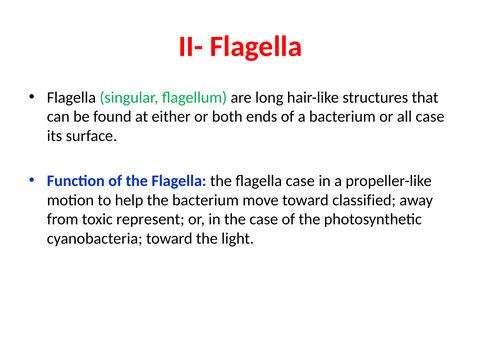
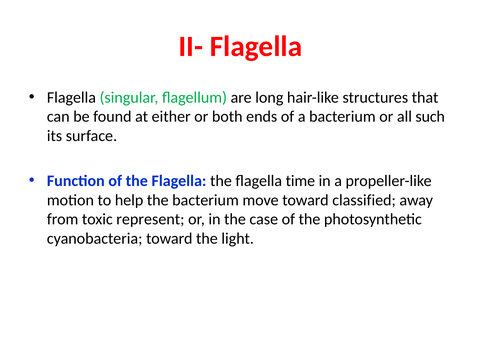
all case: case -> such (430, 117)
flagella case: case -> time (300, 181)
